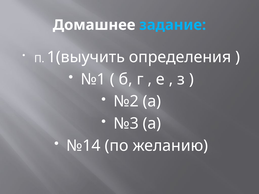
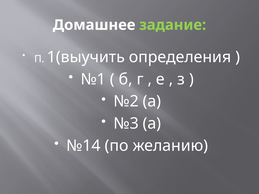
задание colour: light blue -> light green (173, 25)
